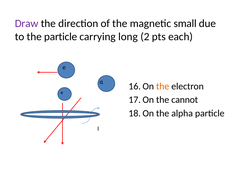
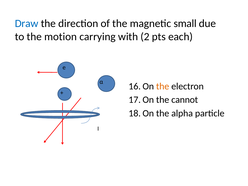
Draw colour: purple -> blue (27, 23)
the particle: particle -> motion (61, 37)
long: long -> with (128, 37)
